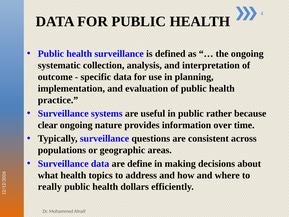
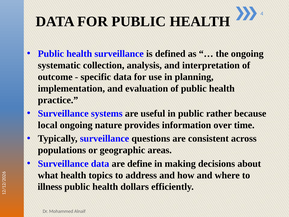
clear: clear -> local (48, 125)
really: really -> illness (50, 187)
